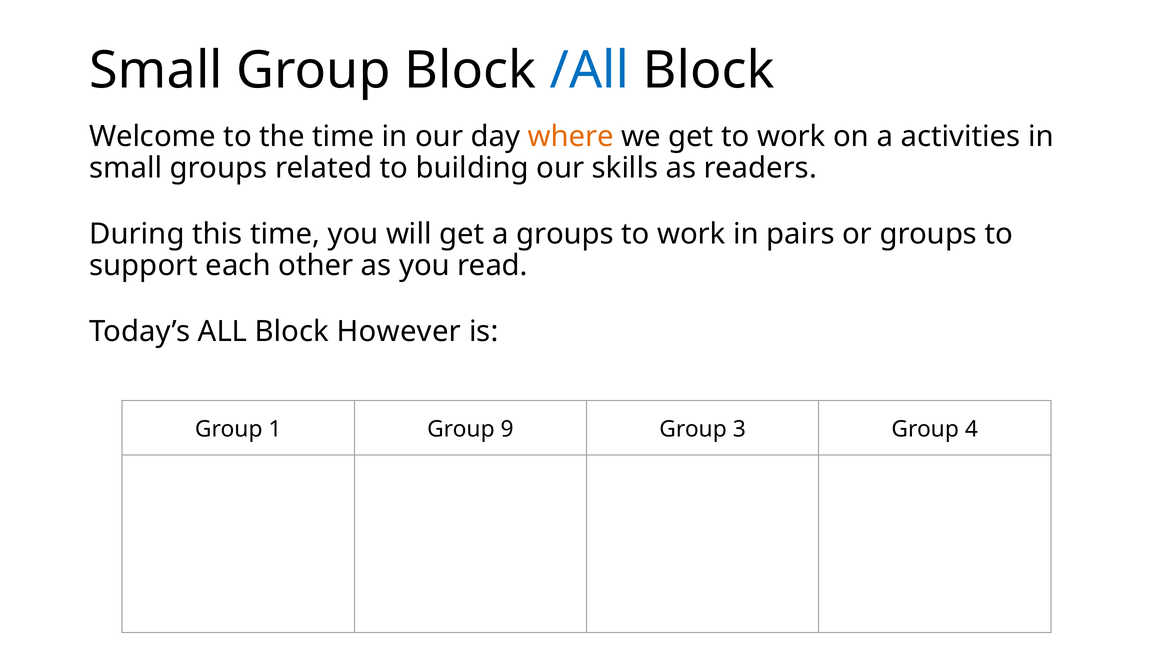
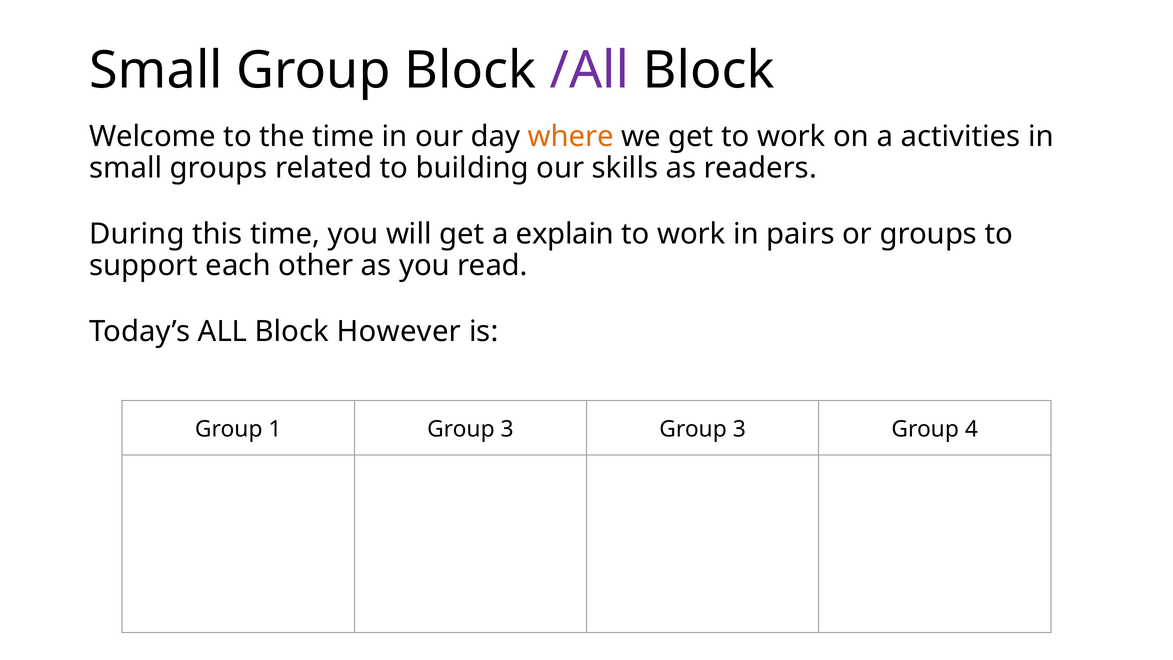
/All colour: blue -> purple (589, 70)
a groups: groups -> explain (565, 234)
1 Group 9: 9 -> 3 (507, 429)
